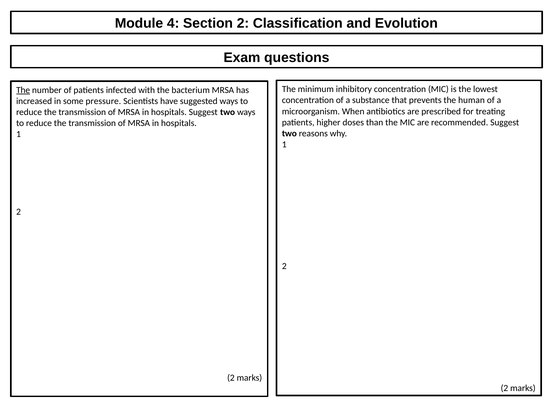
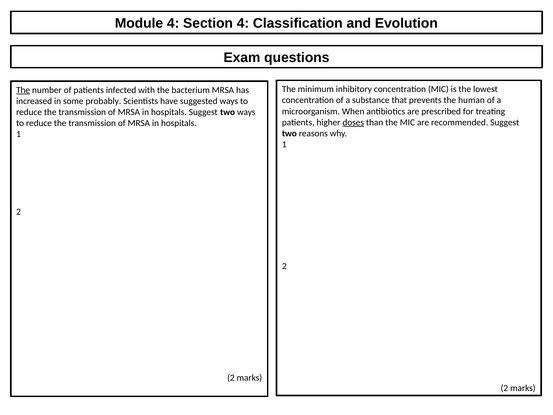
Section 2: 2 -> 4 (243, 23)
pressure: pressure -> probably (103, 101)
doses underline: none -> present (353, 122)
